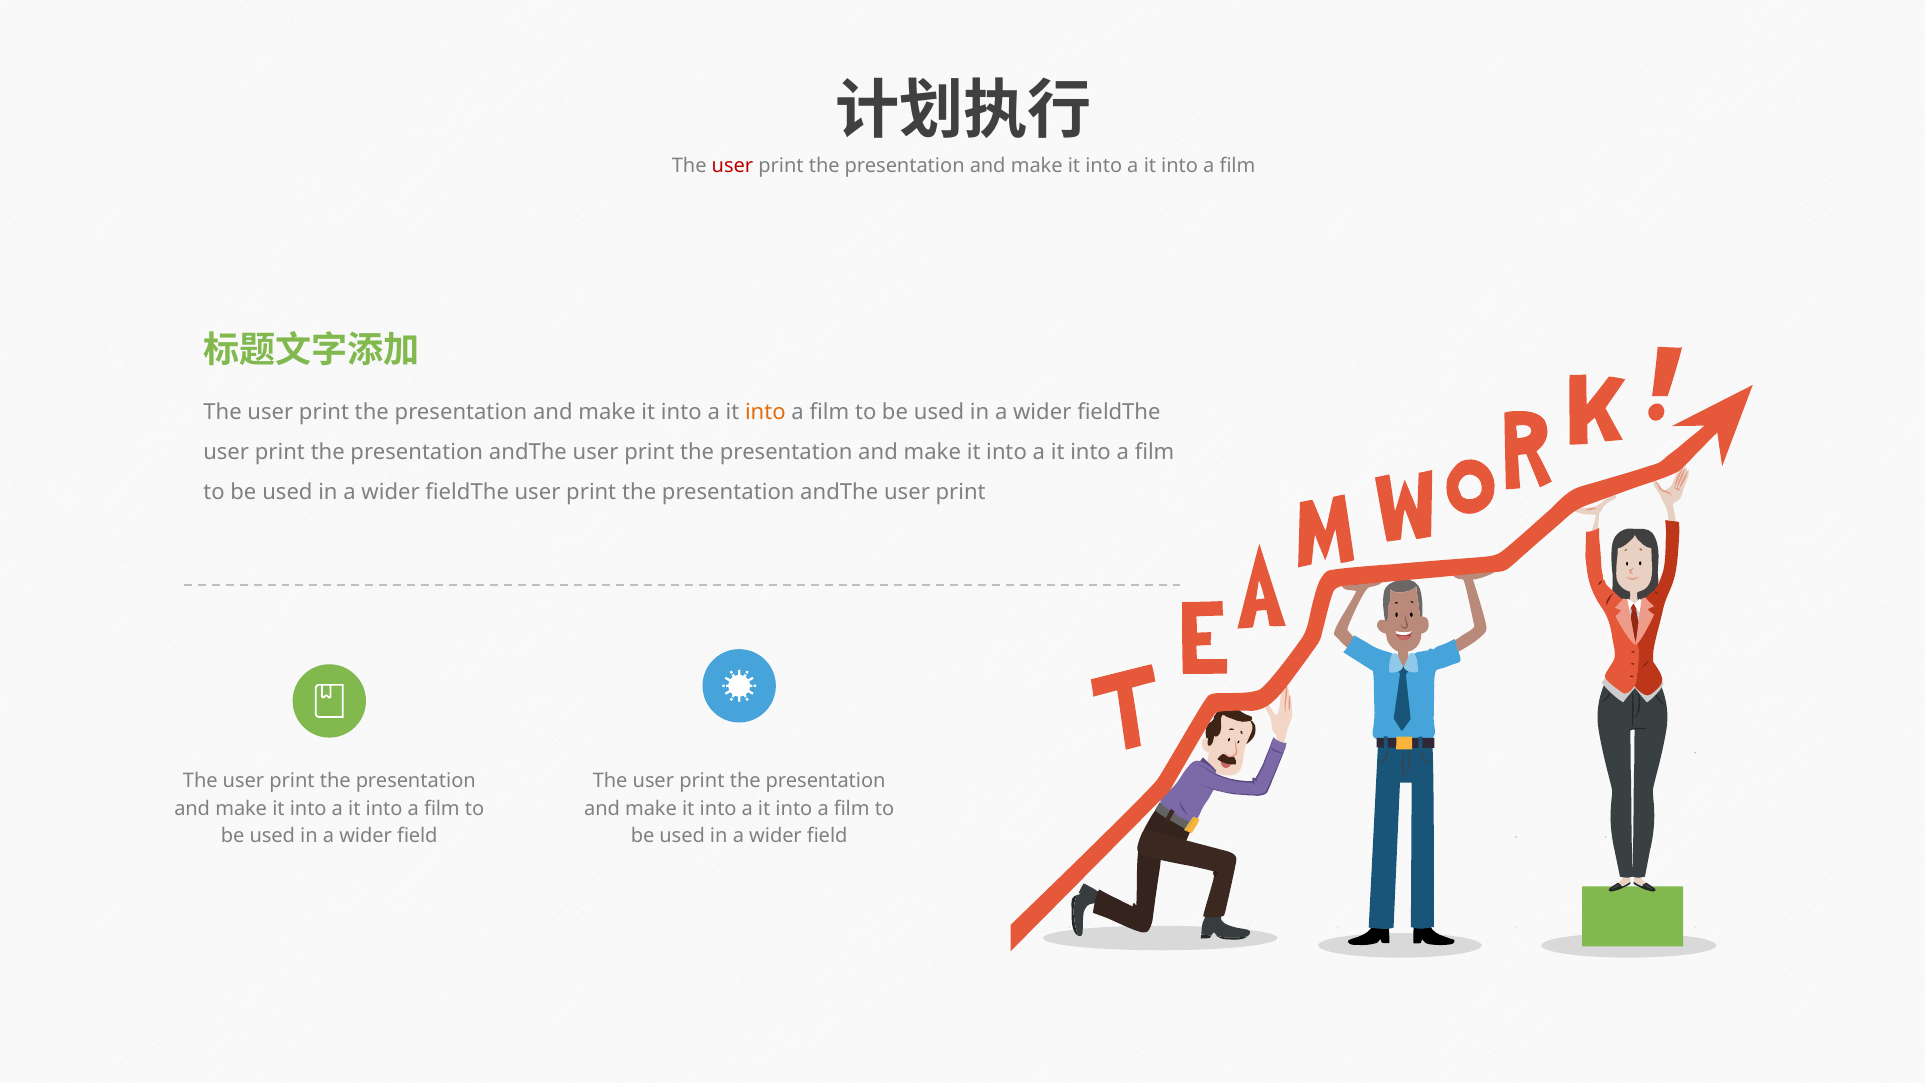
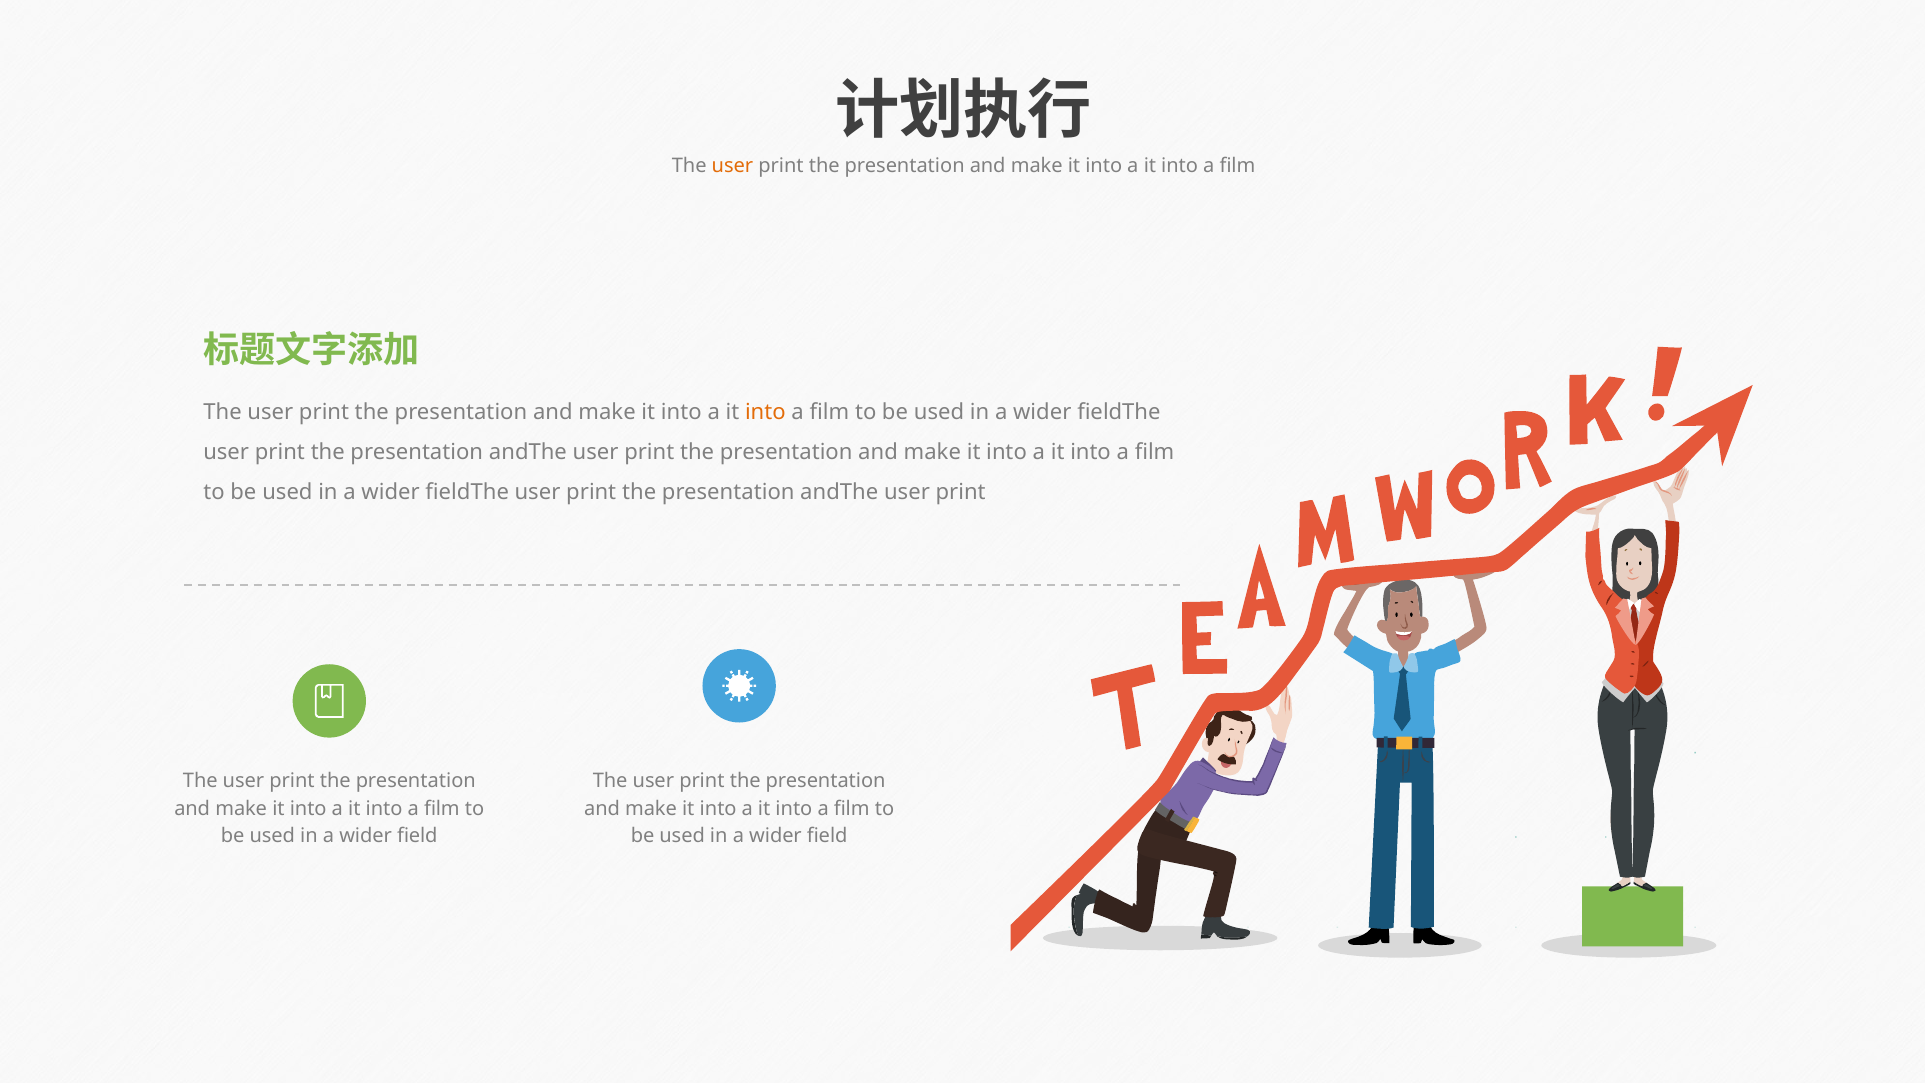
user colour: red -> orange (732, 165)
